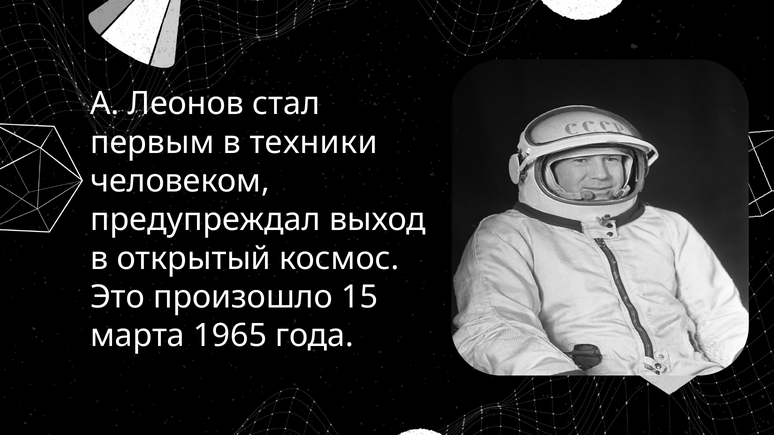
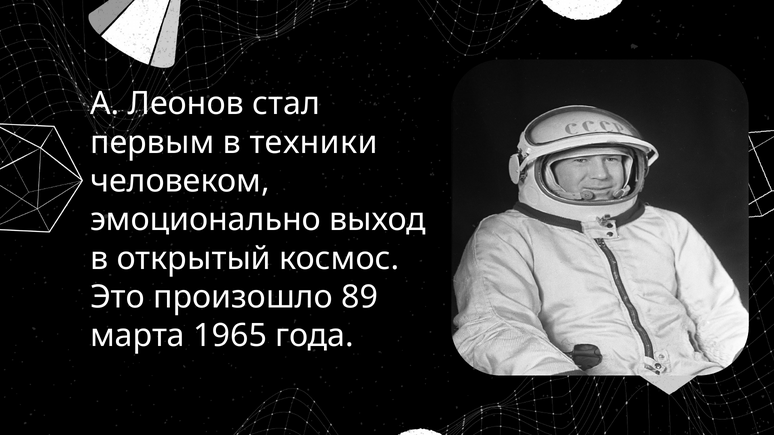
предупреждал: предупреждал -> эмоционально (206, 220)
15: 15 -> 89 (360, 297)
